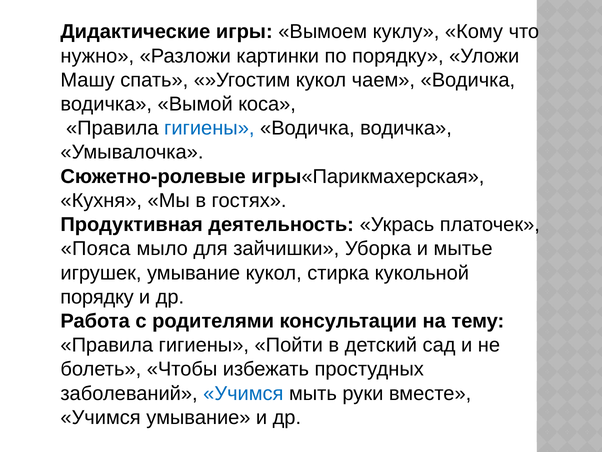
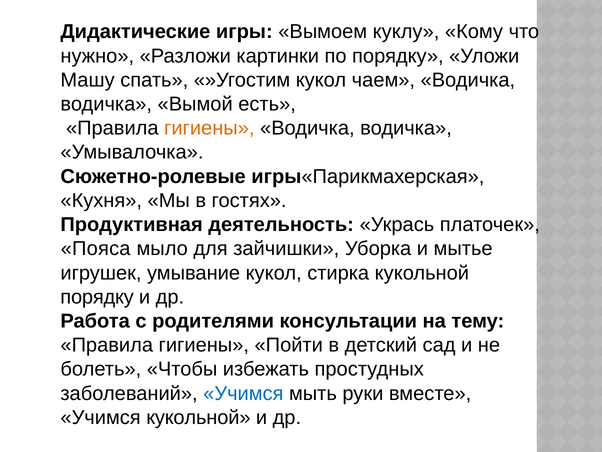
коса: коса -> есть (267, 104)
гигиены colour: blue -> orange (209, 128)
Учимся умывание: умывание -> кукольной (198, 417)
